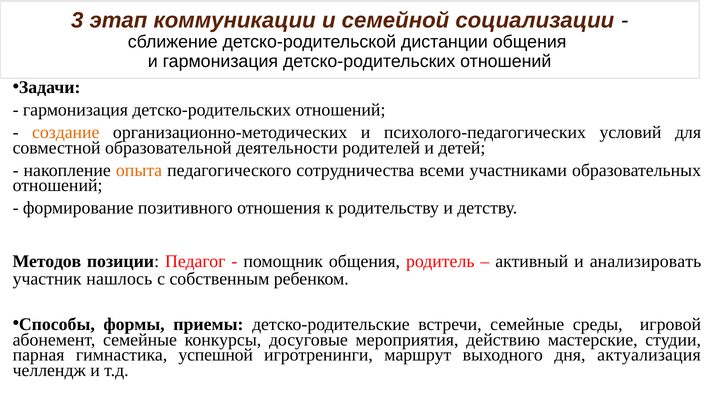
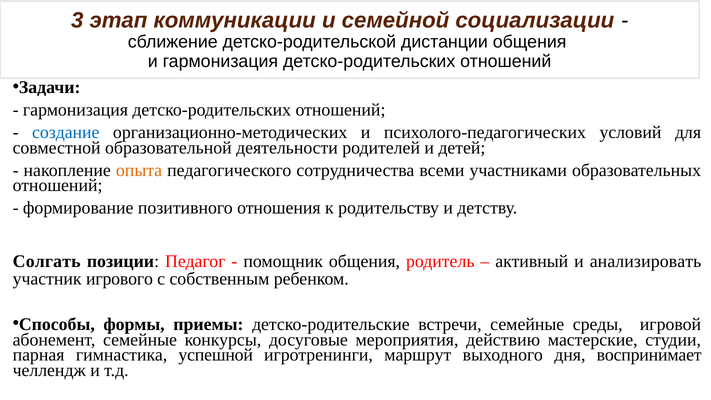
создание colour: orange -> blue (66, 132)
Методов: Методов -> Солгать (47, 262)
нашлось: нашлось -> игрового (119, 279)
актуализация: актуализация -> воспринимает (649, 355)
